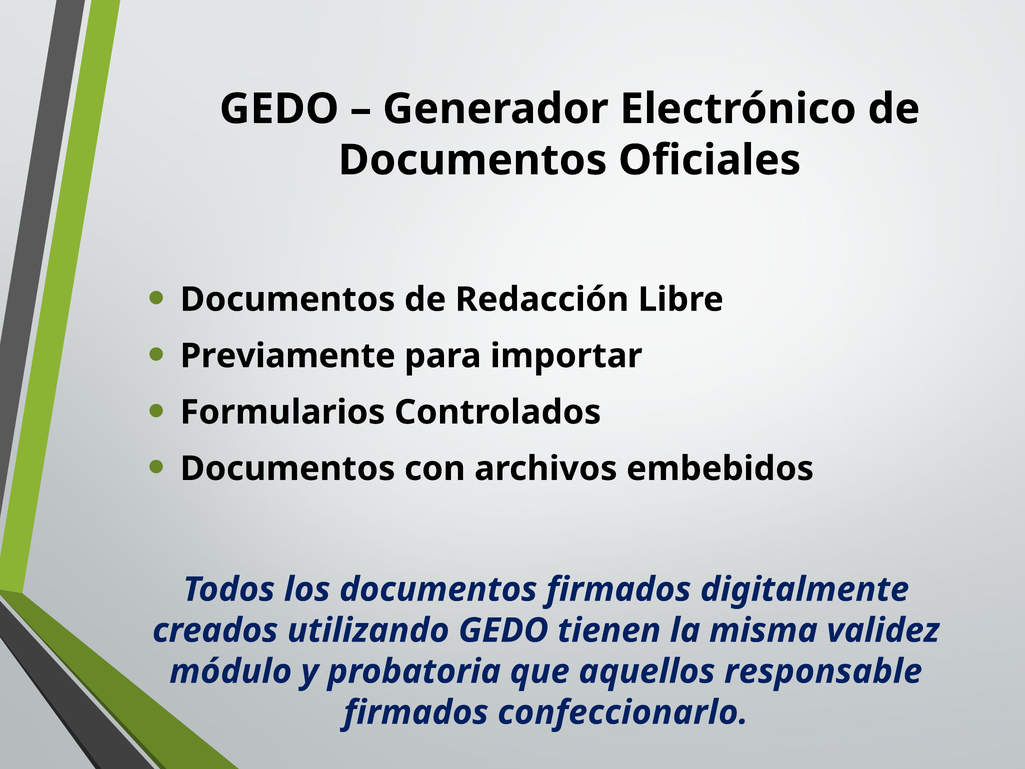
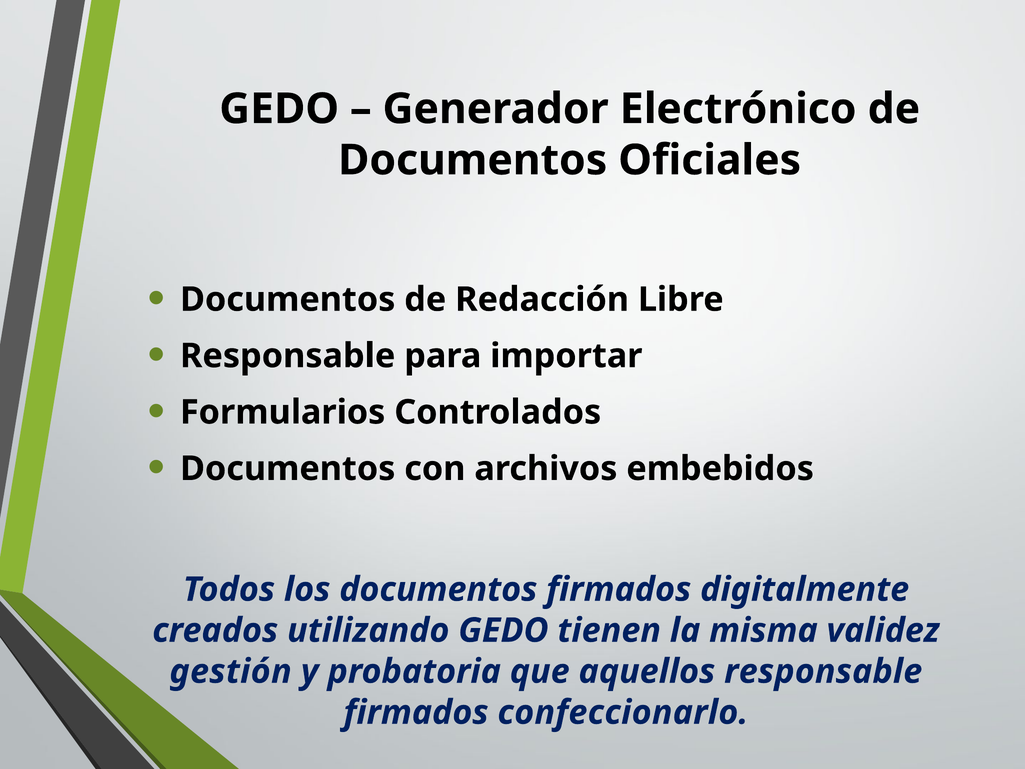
Previamente: Previamente -> Responsable (288, 356)
módulo: módulo -> gestión (231, 671)
